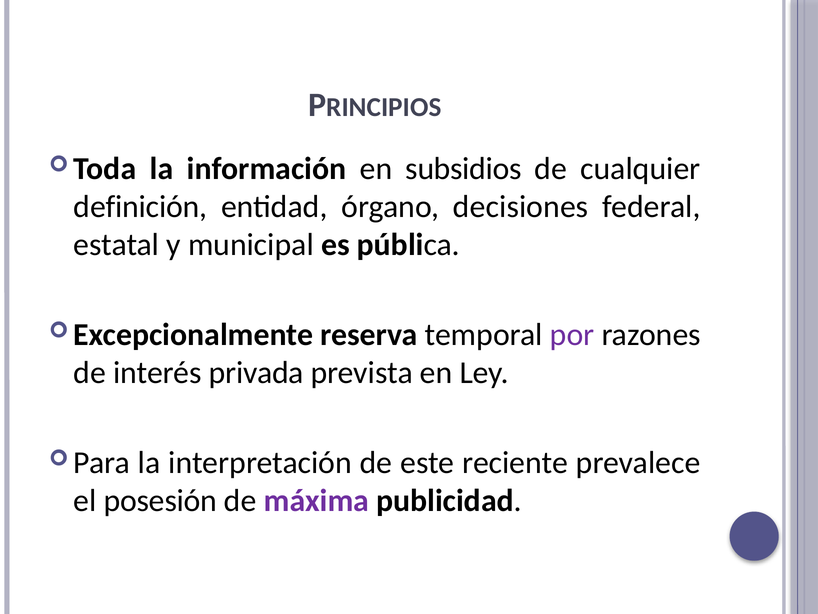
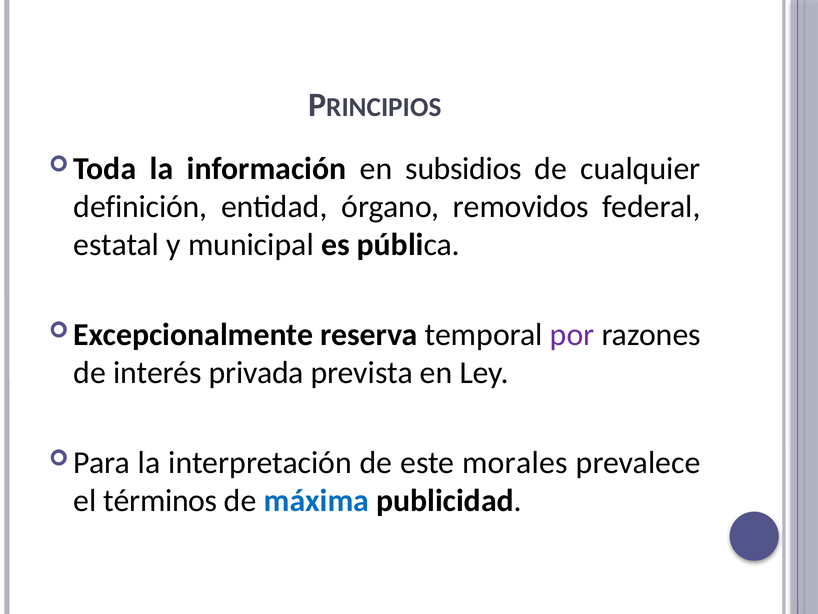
decisiones: decisiones -> removidos (521, 207)
reciente: reciente -> morales (515, 462)
posesión: posesión -> términos (160, 501)
máxima colour: purple -> blue (316, 501)
